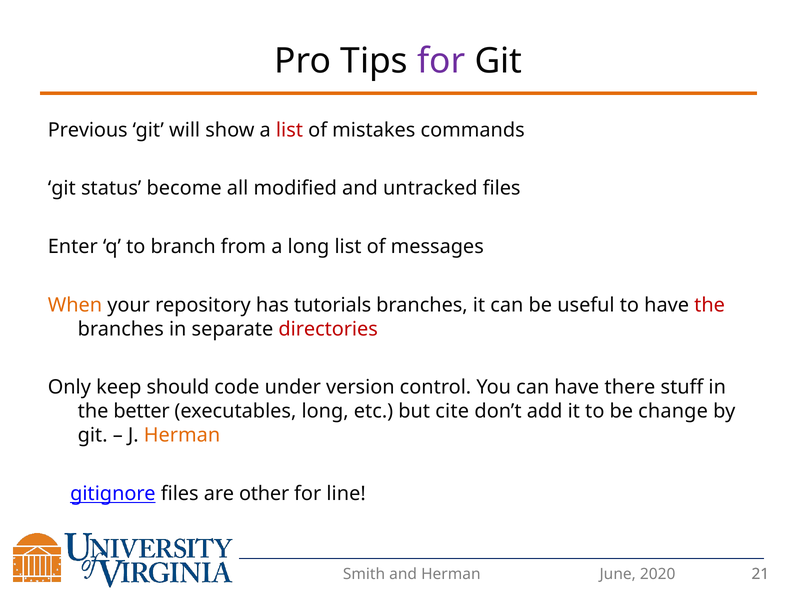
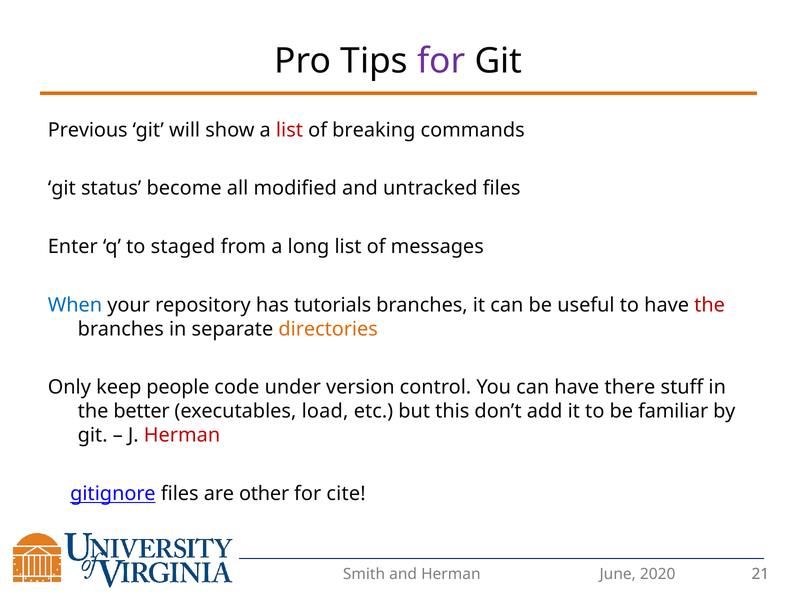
mistakes: mistakes -> breaking (374, 130)
branch: branch -> staged (183, 247)
When colour: orange -> blue (75, 306)
directories colour: red -> orange (328, 329)
should: should -> people (178, 388)
executables long: long -> load (325, 412)
cite: cite -> this (452, 412)
change: change -> familiar (673, 412)
Herman colour: orange -> red (182, 436)
line: line -> cite (346, 494)
